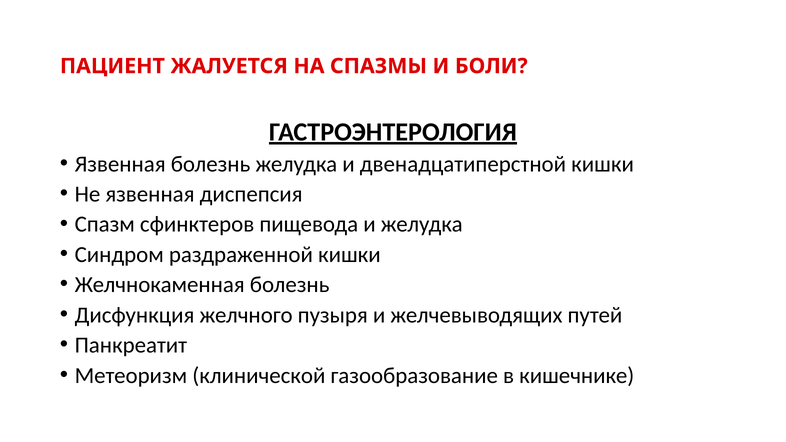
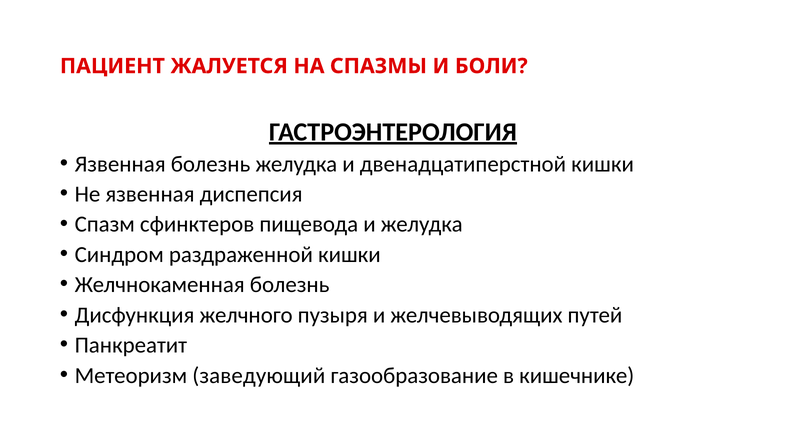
клинической: клинической -> заведующий (259, 376)
